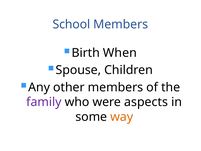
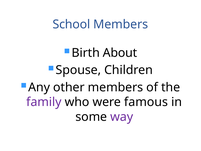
When: When -> About (120, 53)
aspects: aspects -> famous (146, 102)
way colour: orange -> purple (122, 117)
